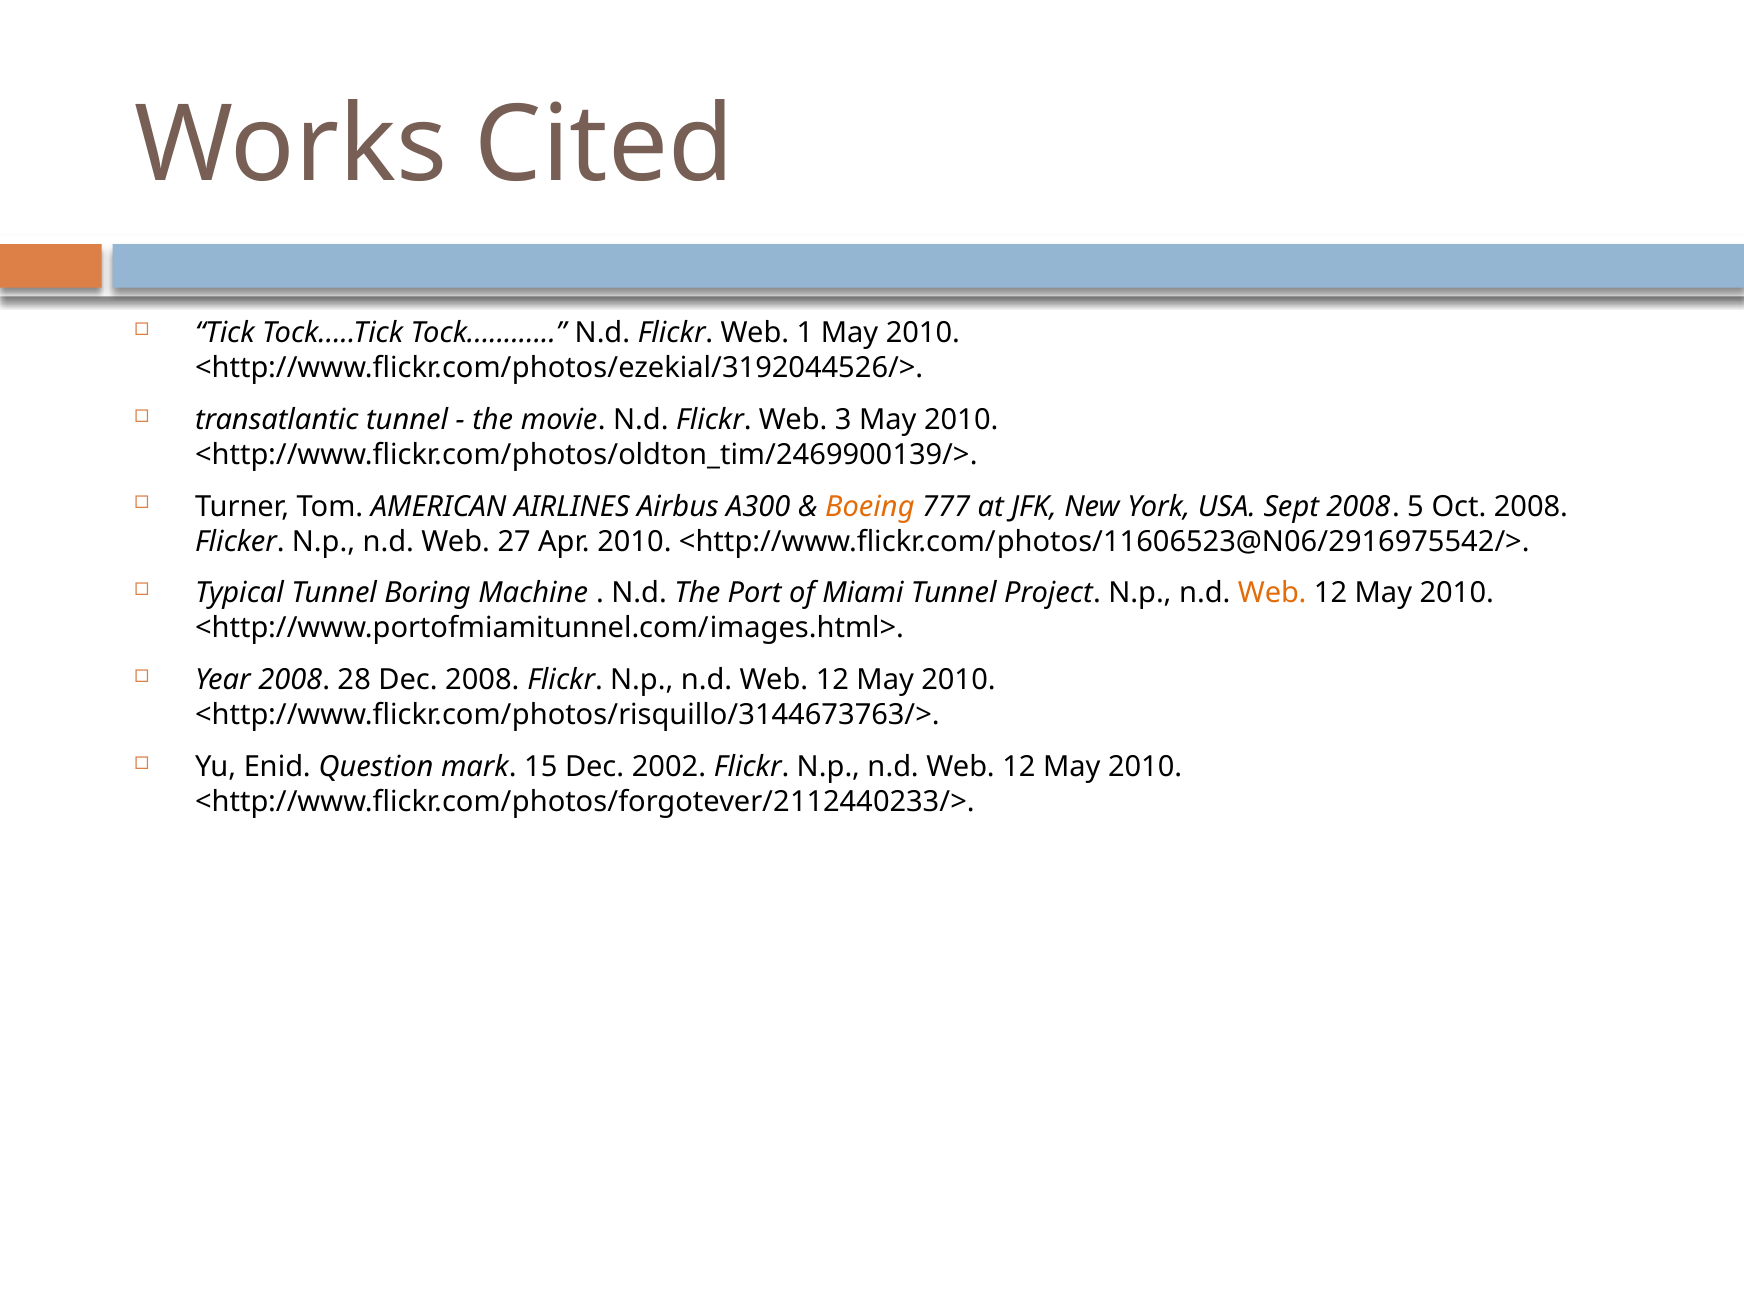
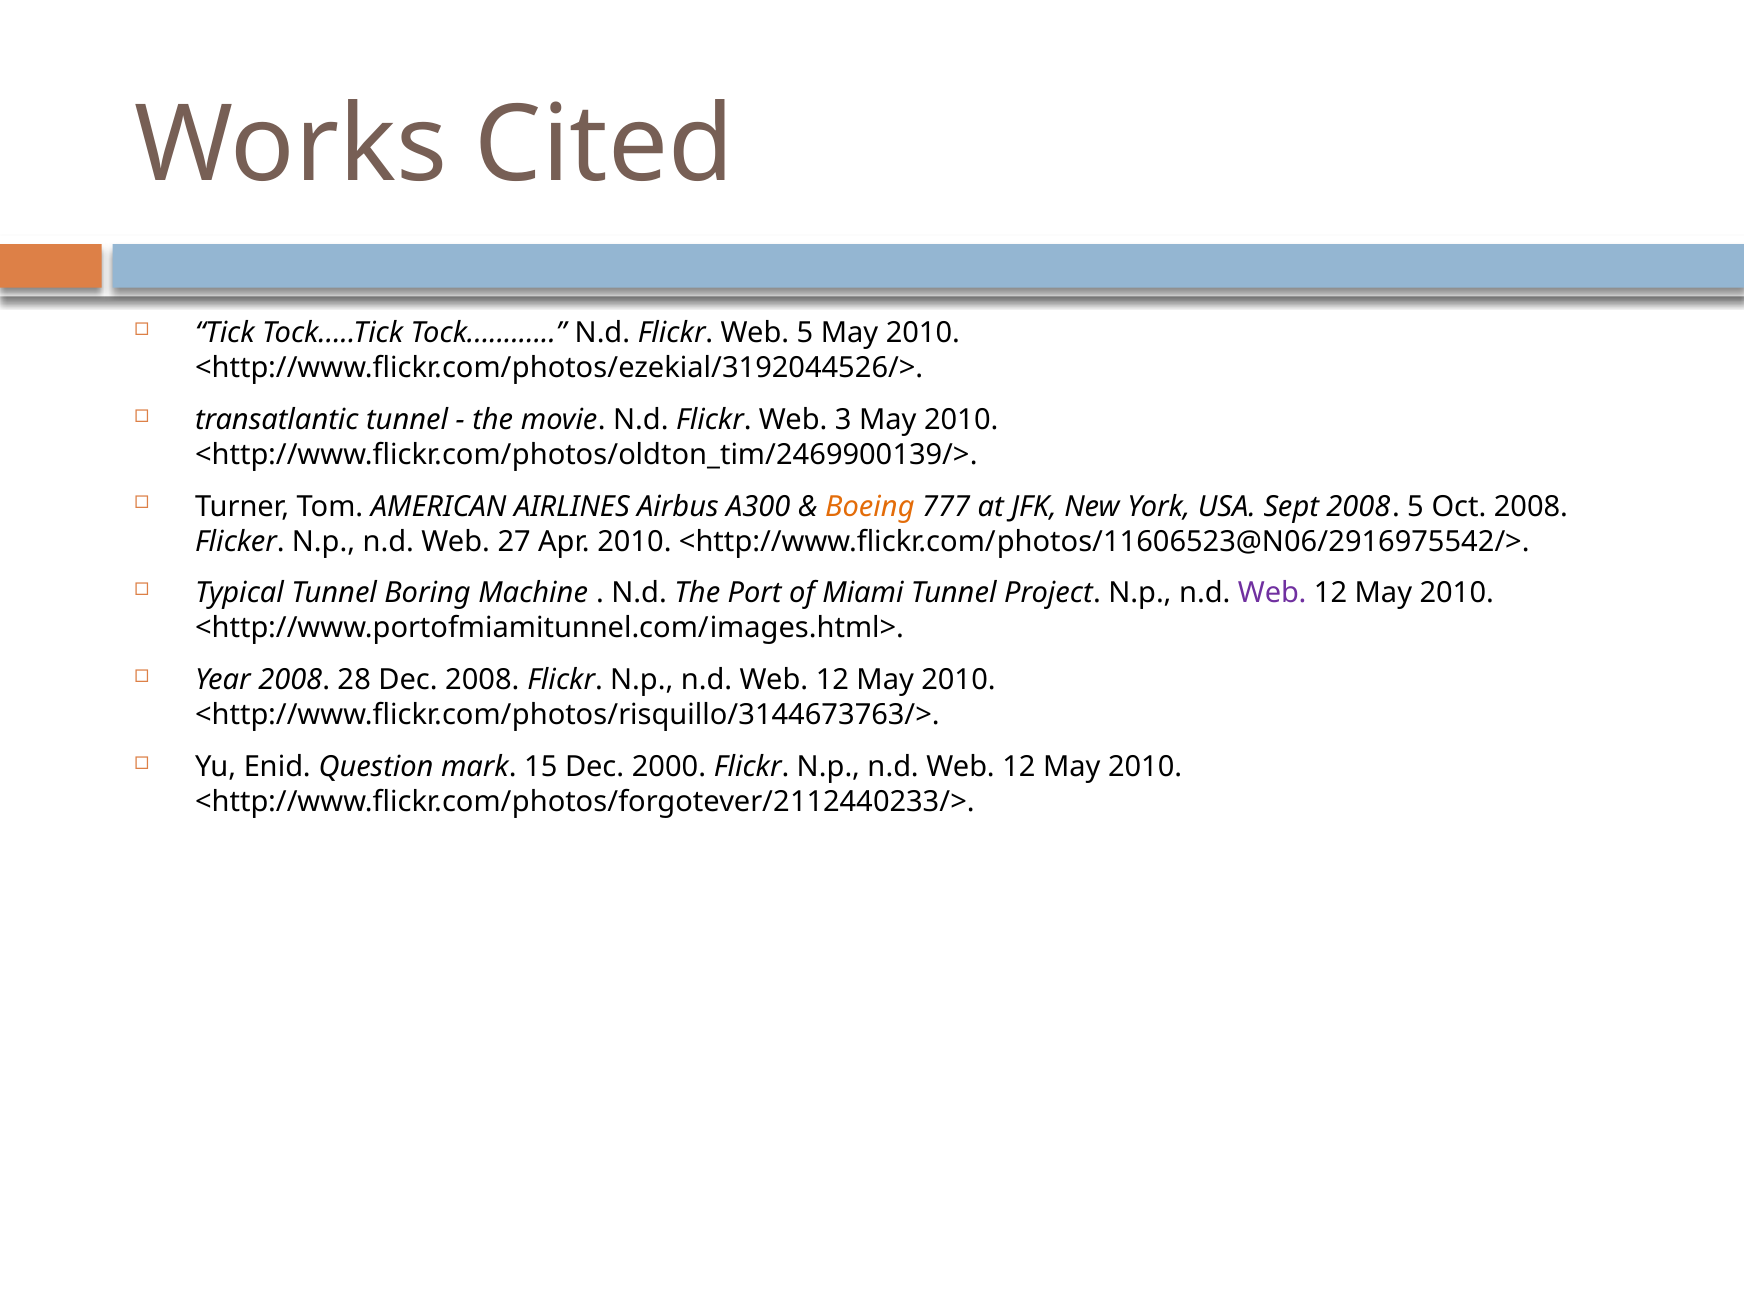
Web 1: 1 -> 5 (805, 333)
Web colour: orange -> purple (1272, 593)
2002: 2002 -> 2000 (669, 767)
